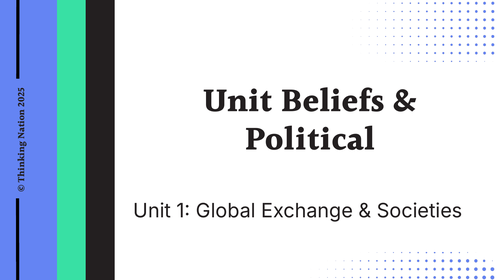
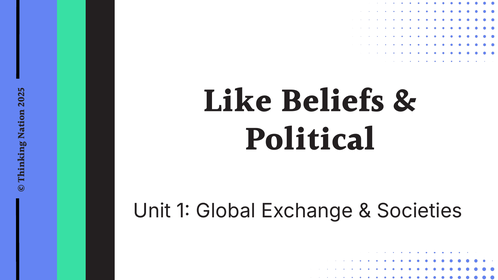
Unit: Unit -> Like (238, 102)
